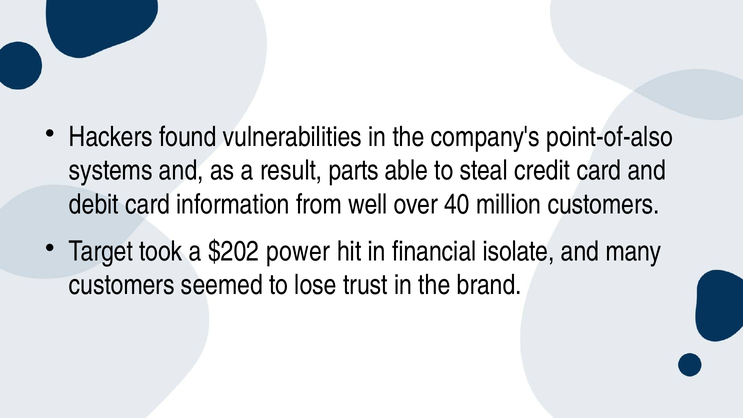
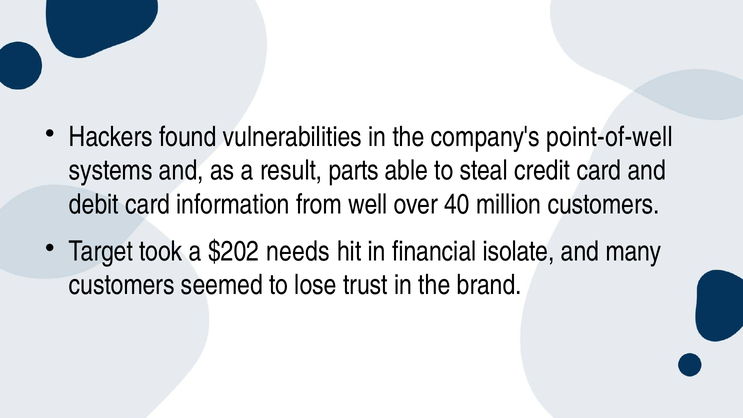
point-of-also: point-of-also -> point-of-well (610, 137)
power: power -> needs (298, 251)
